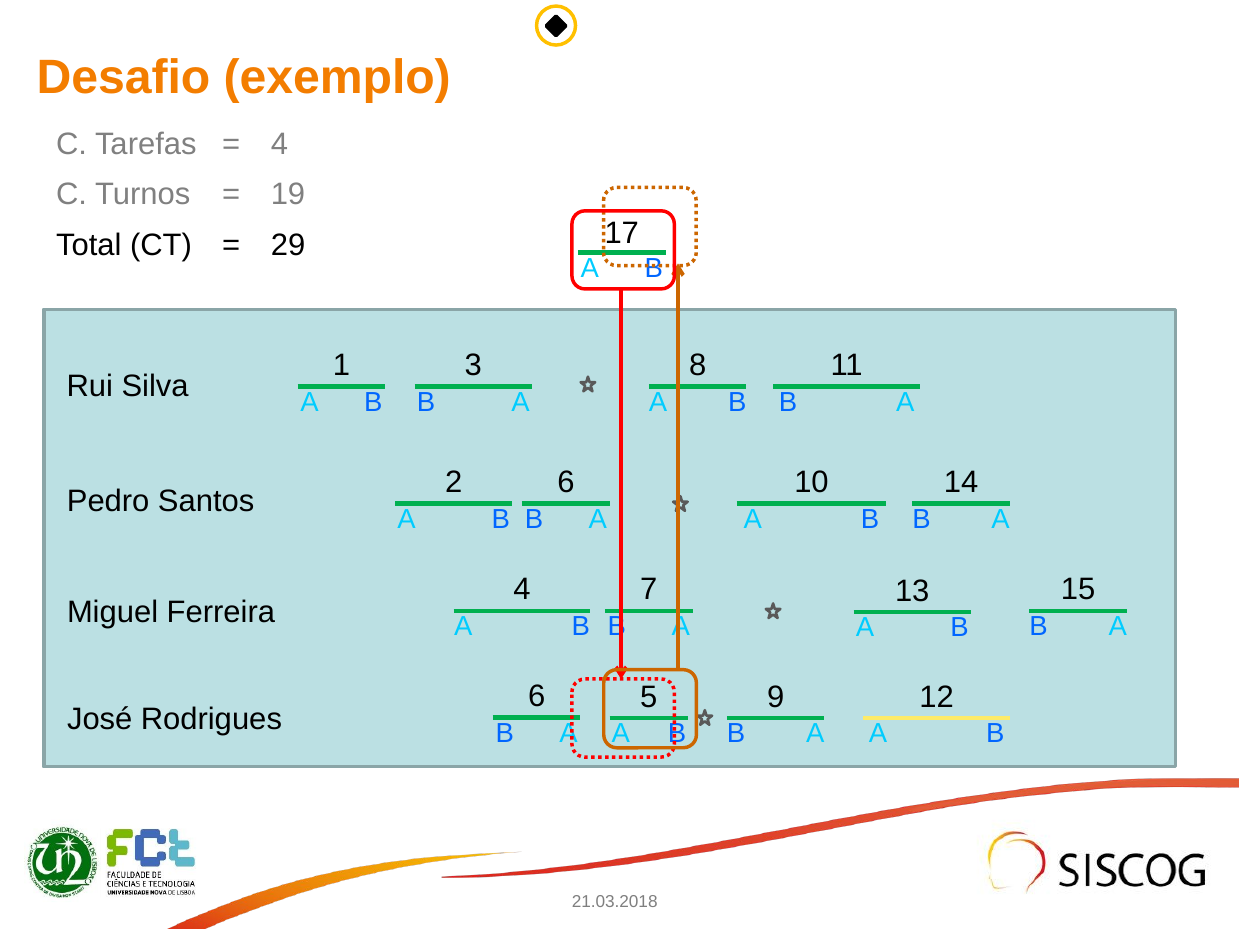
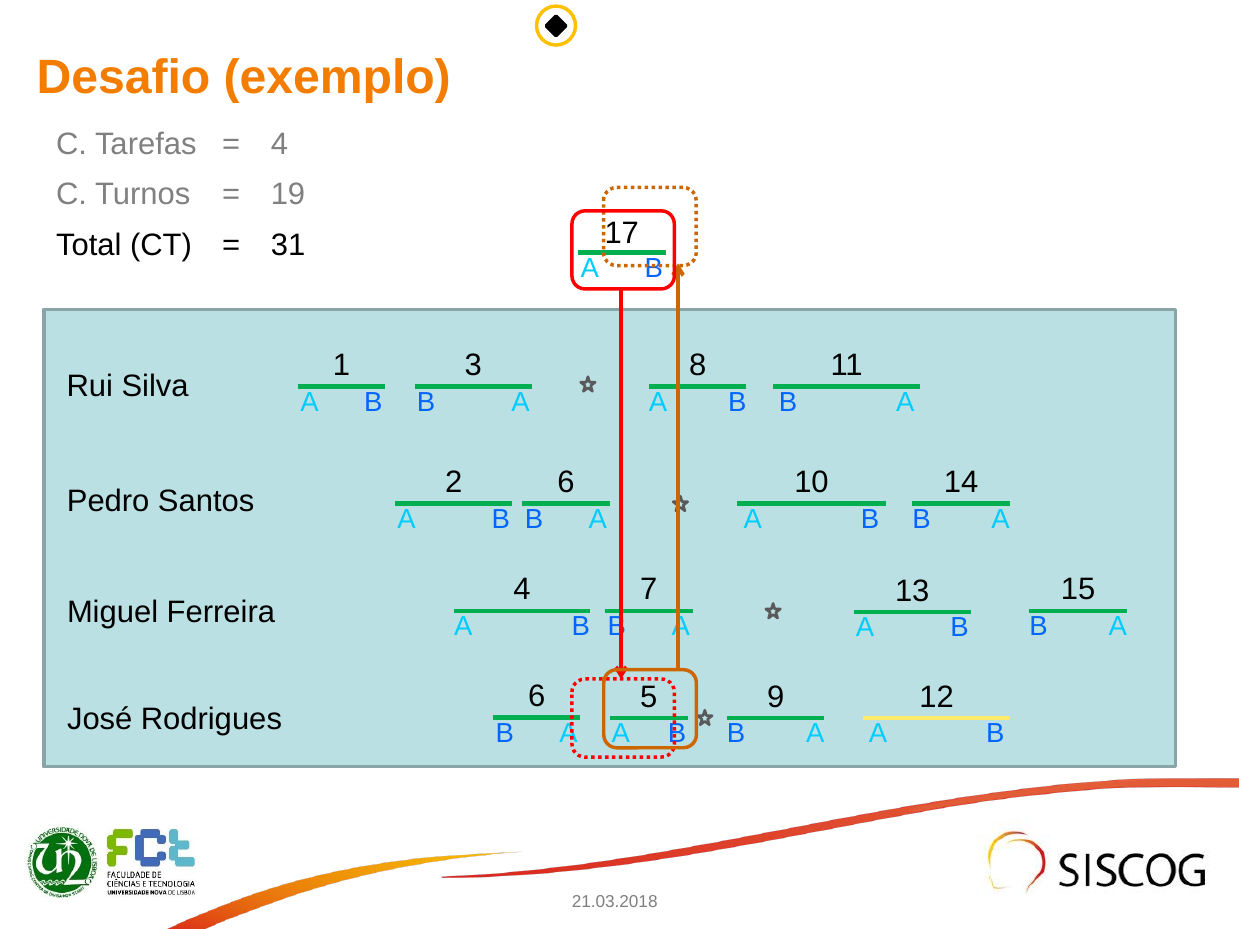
29: 29 -> 31 (288, 245)
